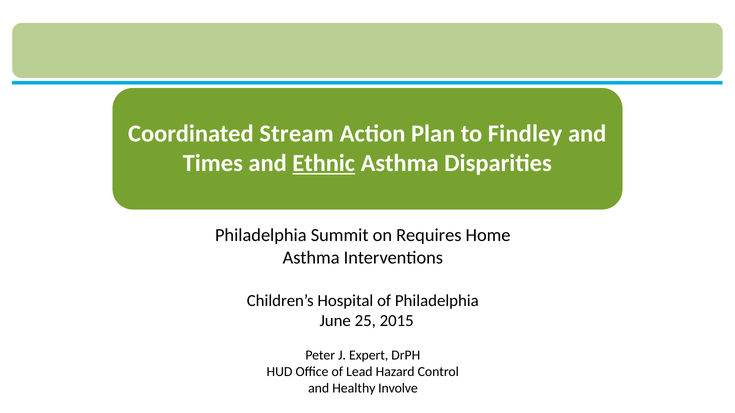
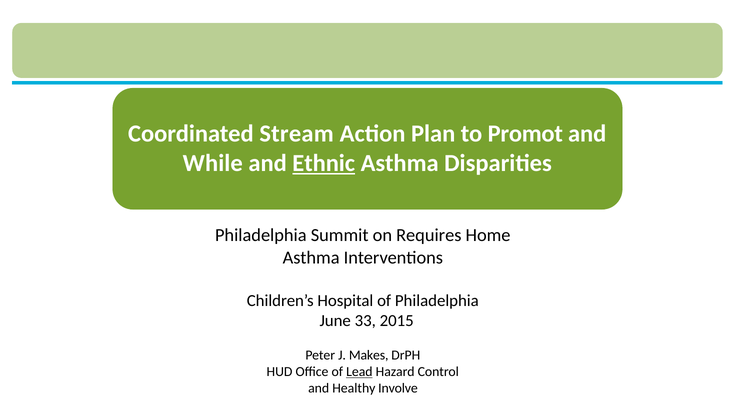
Findley: Findley -> Promot (525, 134)
Times: Times -> While (213, 163)
25: 25 -> 33 (365, 321)
Expert: Expert -> Makes (369, 356)
Lead underline: none -> present (359, 372)
